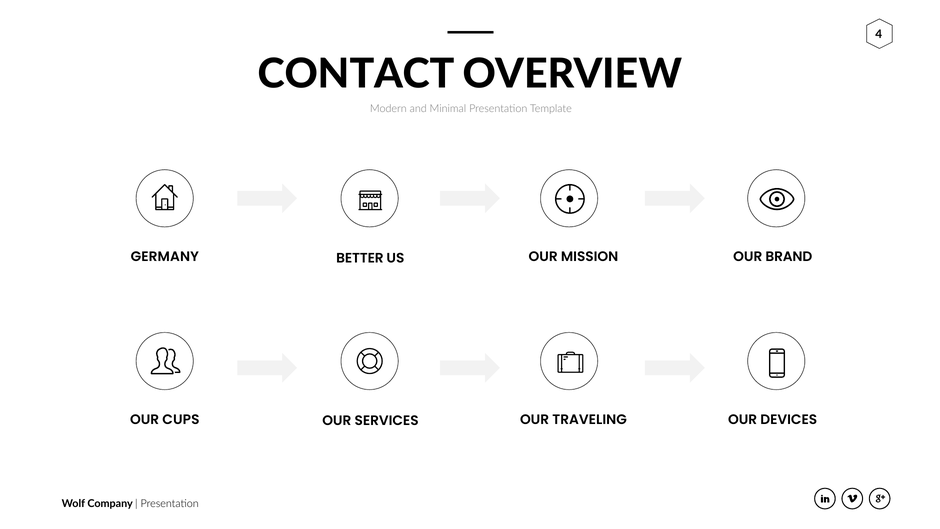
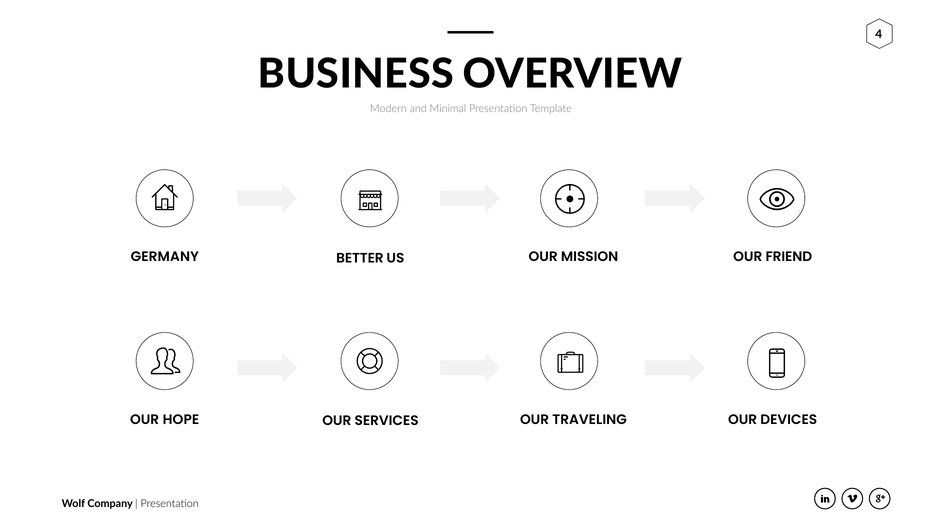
CONTACT: CONTACT -> BUSINESS (356, 74)
BRAND: BRAND -> FRIEND (789, 257)
CUPS: CUPS -> HOPE (181, 419)
